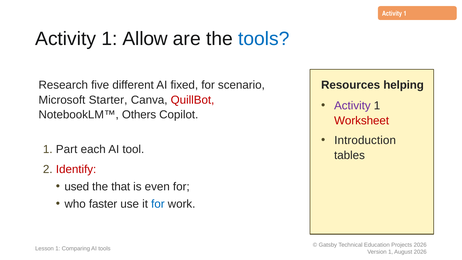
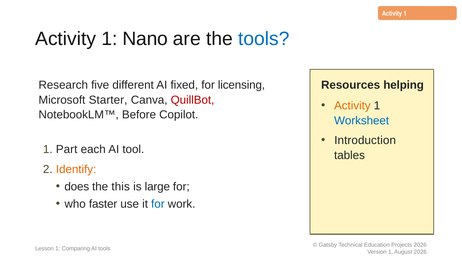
Allow: Allow -> Nano (145, 39)
scenario: scenario -> licensing (241, 85)
Activity colour: purple -> orange (352, 106)
Others: Others -> Before (139, 115)
Worksheet colour: red -> blue (362, 121)
Identify colour: red -> orange (76, 169)
used: used -> does (77, 187)
that: that -> this (121, 187)
even: even -> large (157, 187)
